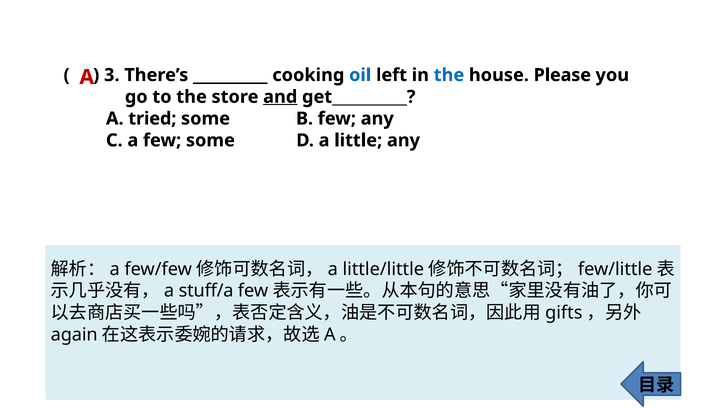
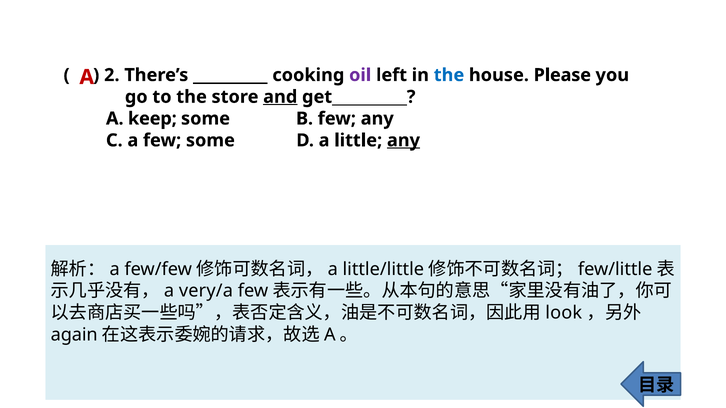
3: 3 -> 2 (112, 75)
oil colour: blue -> purple (360, 75)
tried: tried -> keep (152, 119)
any underline: none -> present (403, 140)
stuff/a: stuff/a -> very/a (206, 291)
gifts: gifts -> look (564, 313)
